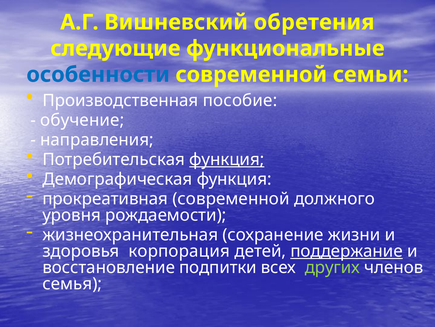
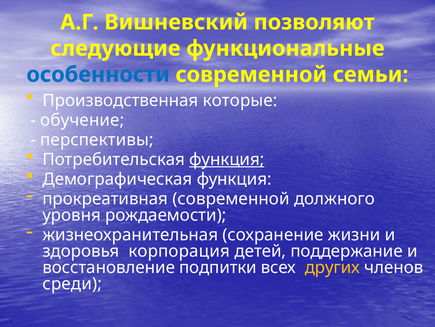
обретения: обретения -> позволяют (314, 22)
пособие: пособие -> которые (240, 100)
направления: направления -> перспективы (97, 140)
поддержание underline: present -> none (347, 251)
других colour: light green -> yellow (332, 267)
семья: семья -> среди (72, 283)
